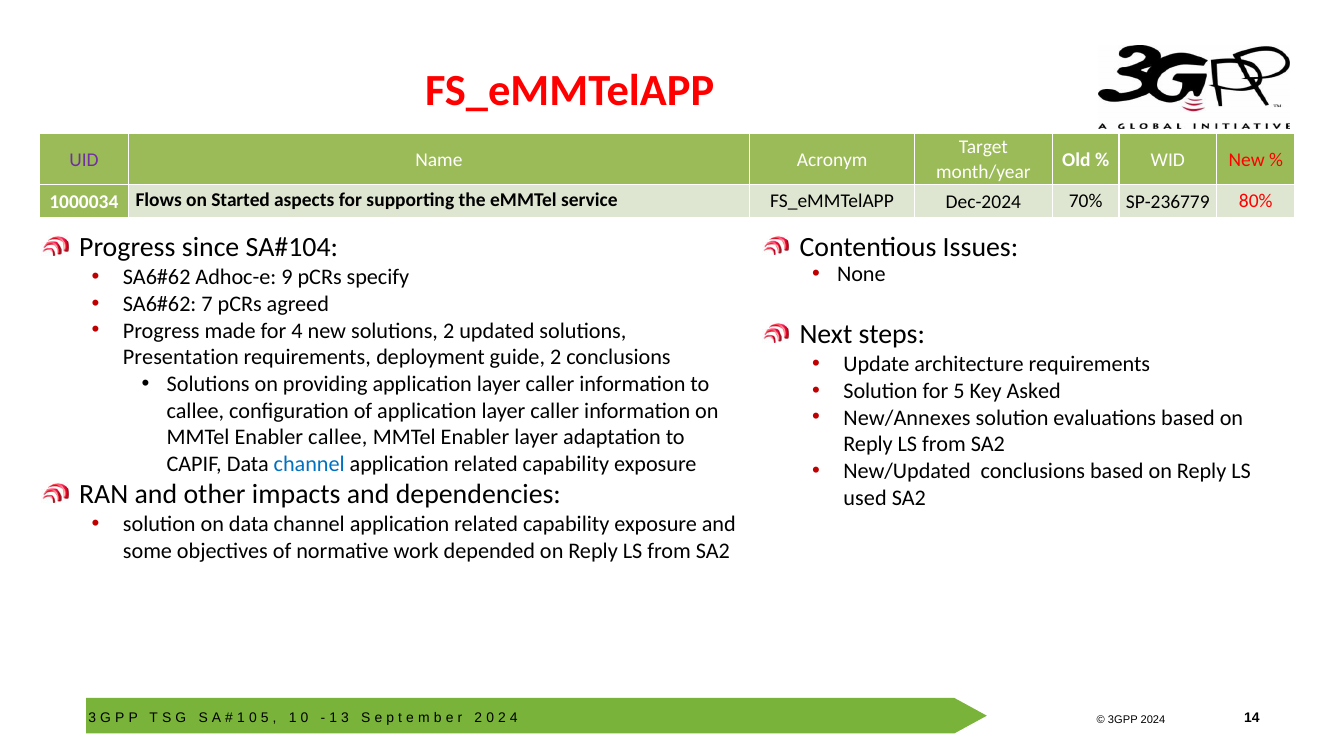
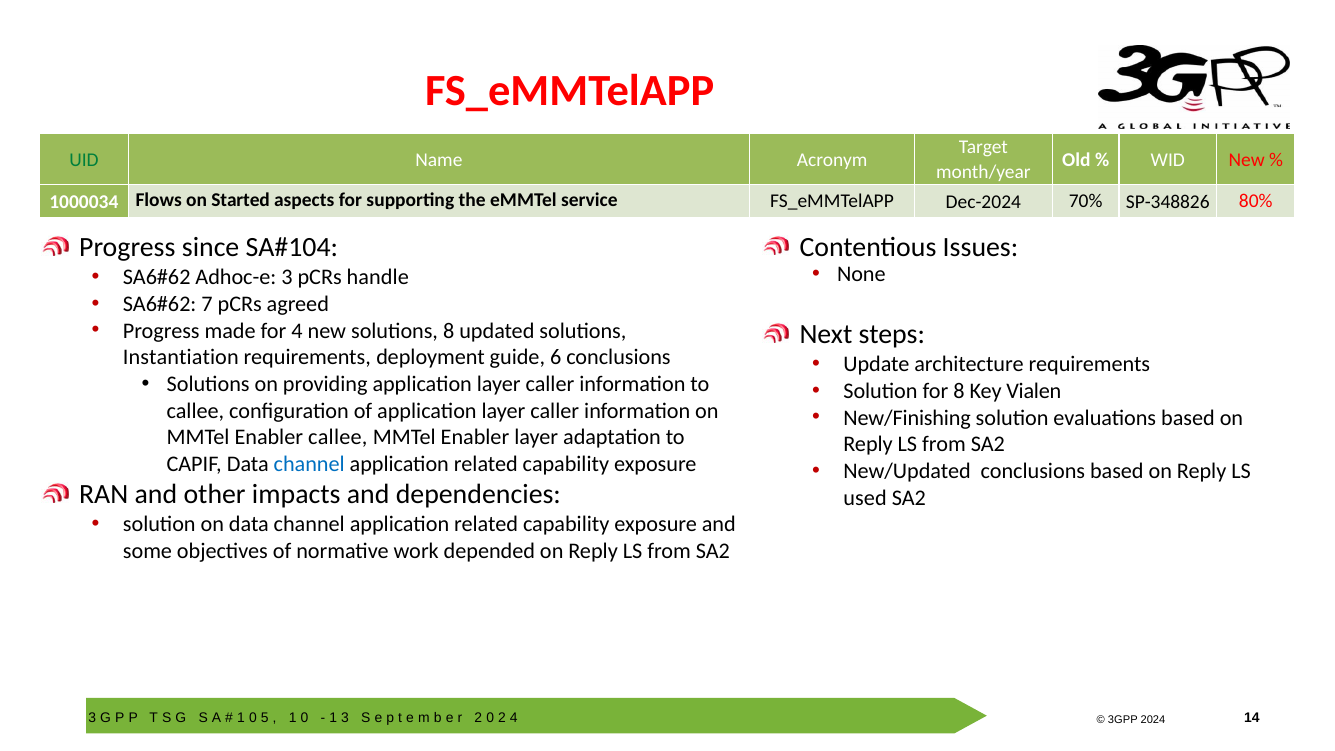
UID colour: purple -> green (84, 160)
SP-236779: SP-236779 -> SP-348826 (1168, 202)
Adhoc-e 9: 9 -> 3 (287, 277)
specify: specify -> handle (378, 277)
solutions 2: 2 -> 8 (449, 331)
Presentation: Presentation -> Instantiation (181, 357)
guide 2: 2 -> 6 (556, 357)
for 5: 5 -> 8 (959, 391)
Asked: Asked -> Vialen (1034, 391)
New/Annexes: New/Annexes -> New/Finishing (907, 418)
